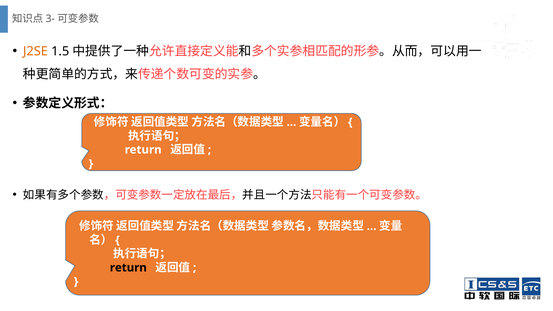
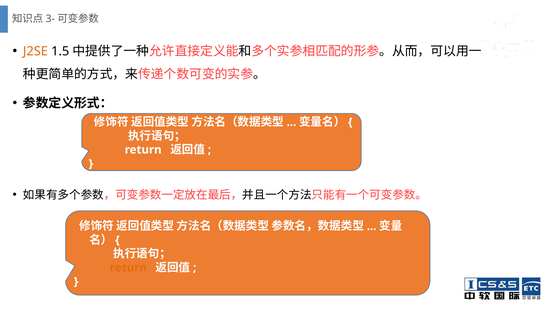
return colour: black -> orange (128, 268)
